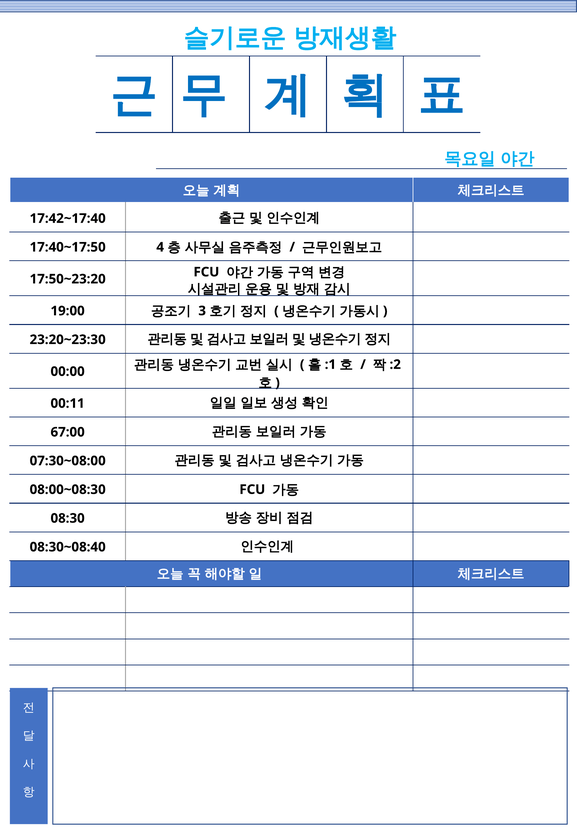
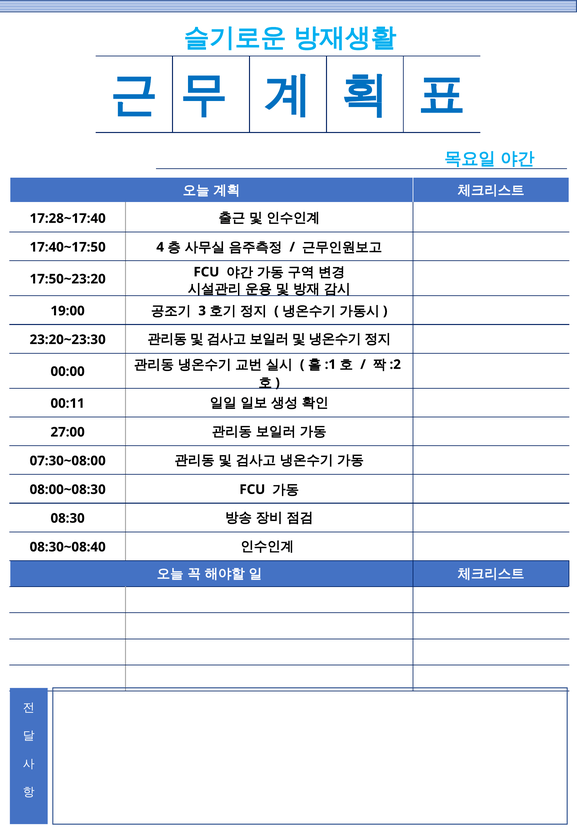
17:42~17:40: 17:42~17:40 -> 17:28~17:40 (68, 219)
67:00: 67:00 -> 27:00 (68, 432)
